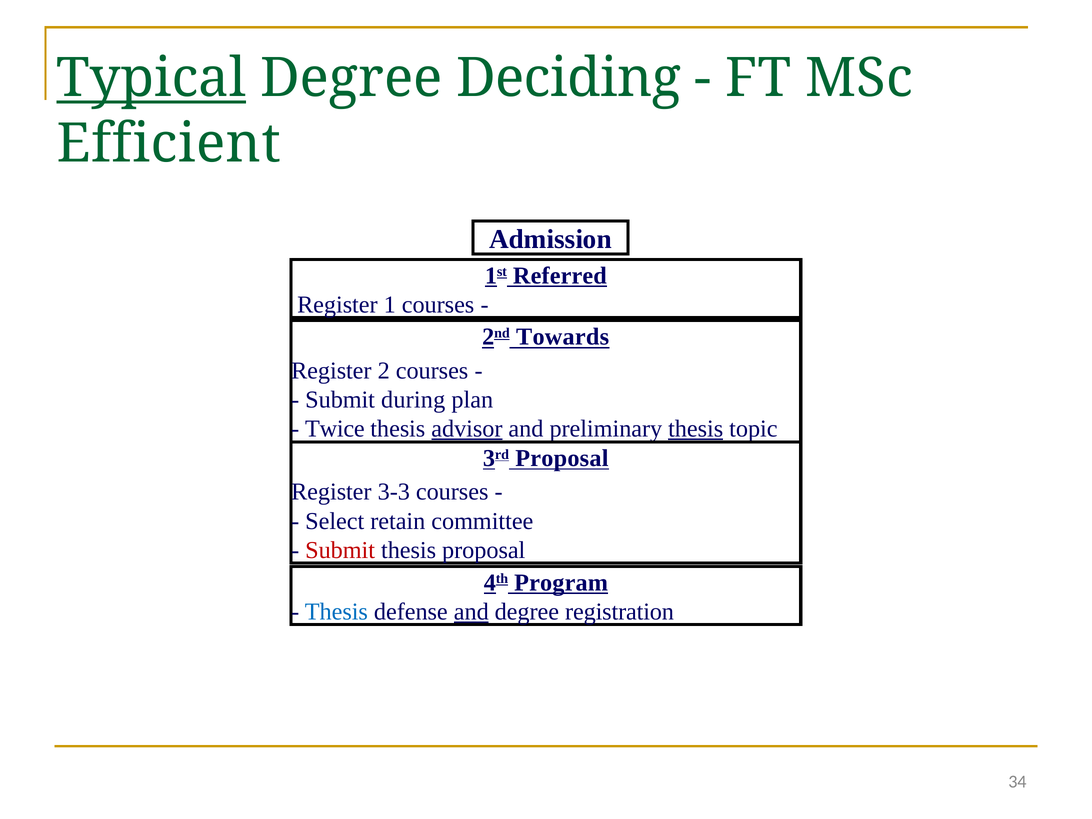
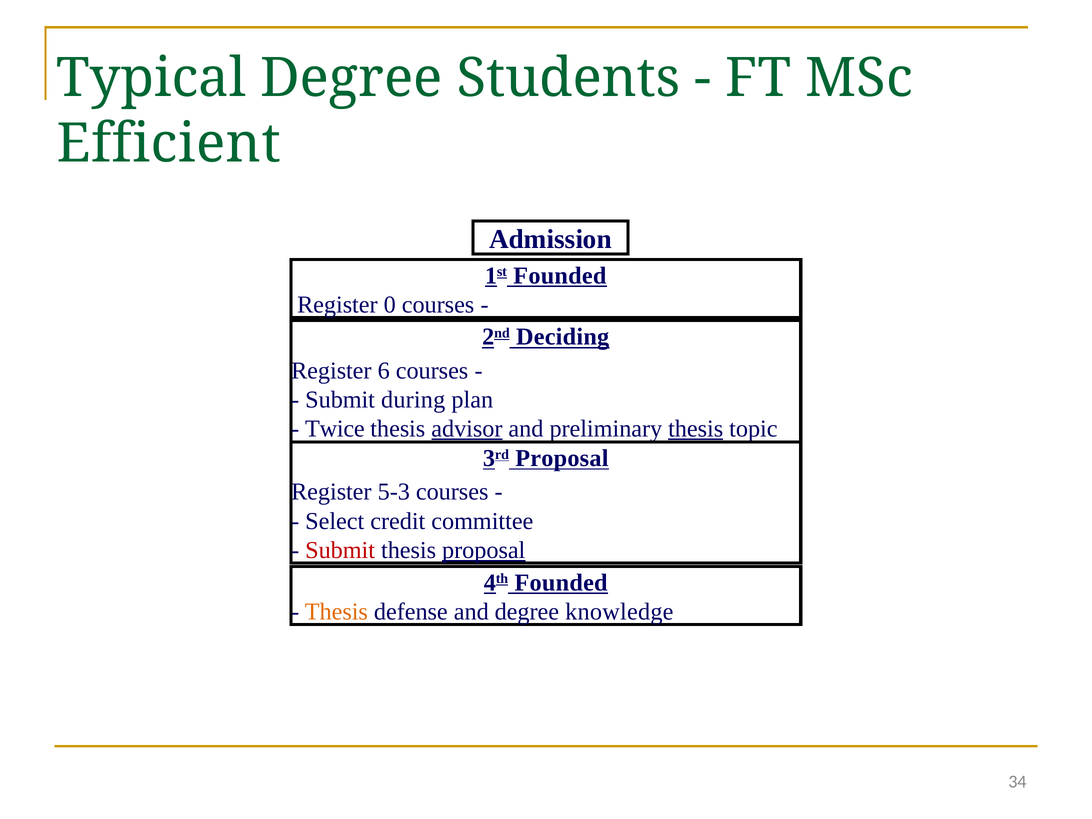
Typical underline: present -> none (151, 78)
Deciding: Deciding -> Students (568, 78)
1st Referred: Referred -> Founded (560, 276)
1: 1 -> 0 (390, 305)
Towards: Towards -> Deciding (563, 337)
2: 2 -> 6 (384, 371)
3-3: 3-3 -> 5-3 (394, 492)
retain: retain -> credit (398, 521)
proposal underline: none -> present (484, 550)
4th Program: Program -> Founded (561, 583)
Thesis colour: blue -> orange (336, 612)
and underline: present -> none (471, 612)
registration: registration -> knowledge (619, 612)
